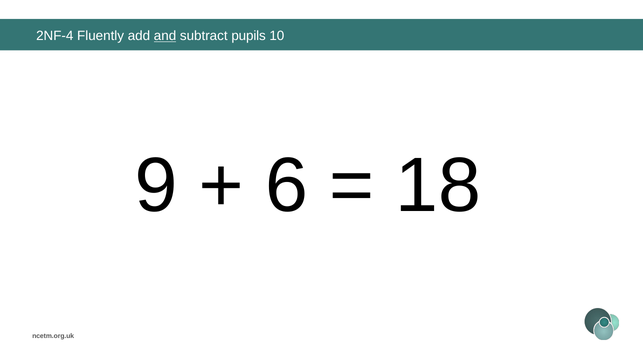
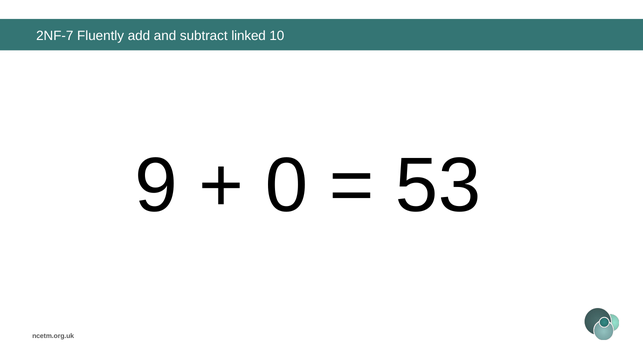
2NF-4: 2NF-4 -> 2NF-7 (55, 36)
and underline: present -> none (165, 36)
pupils: pupils -> linked (249, 36)
6: 6 -> 0 (287, 186)
18: 18 -> 53 (438, 186)
